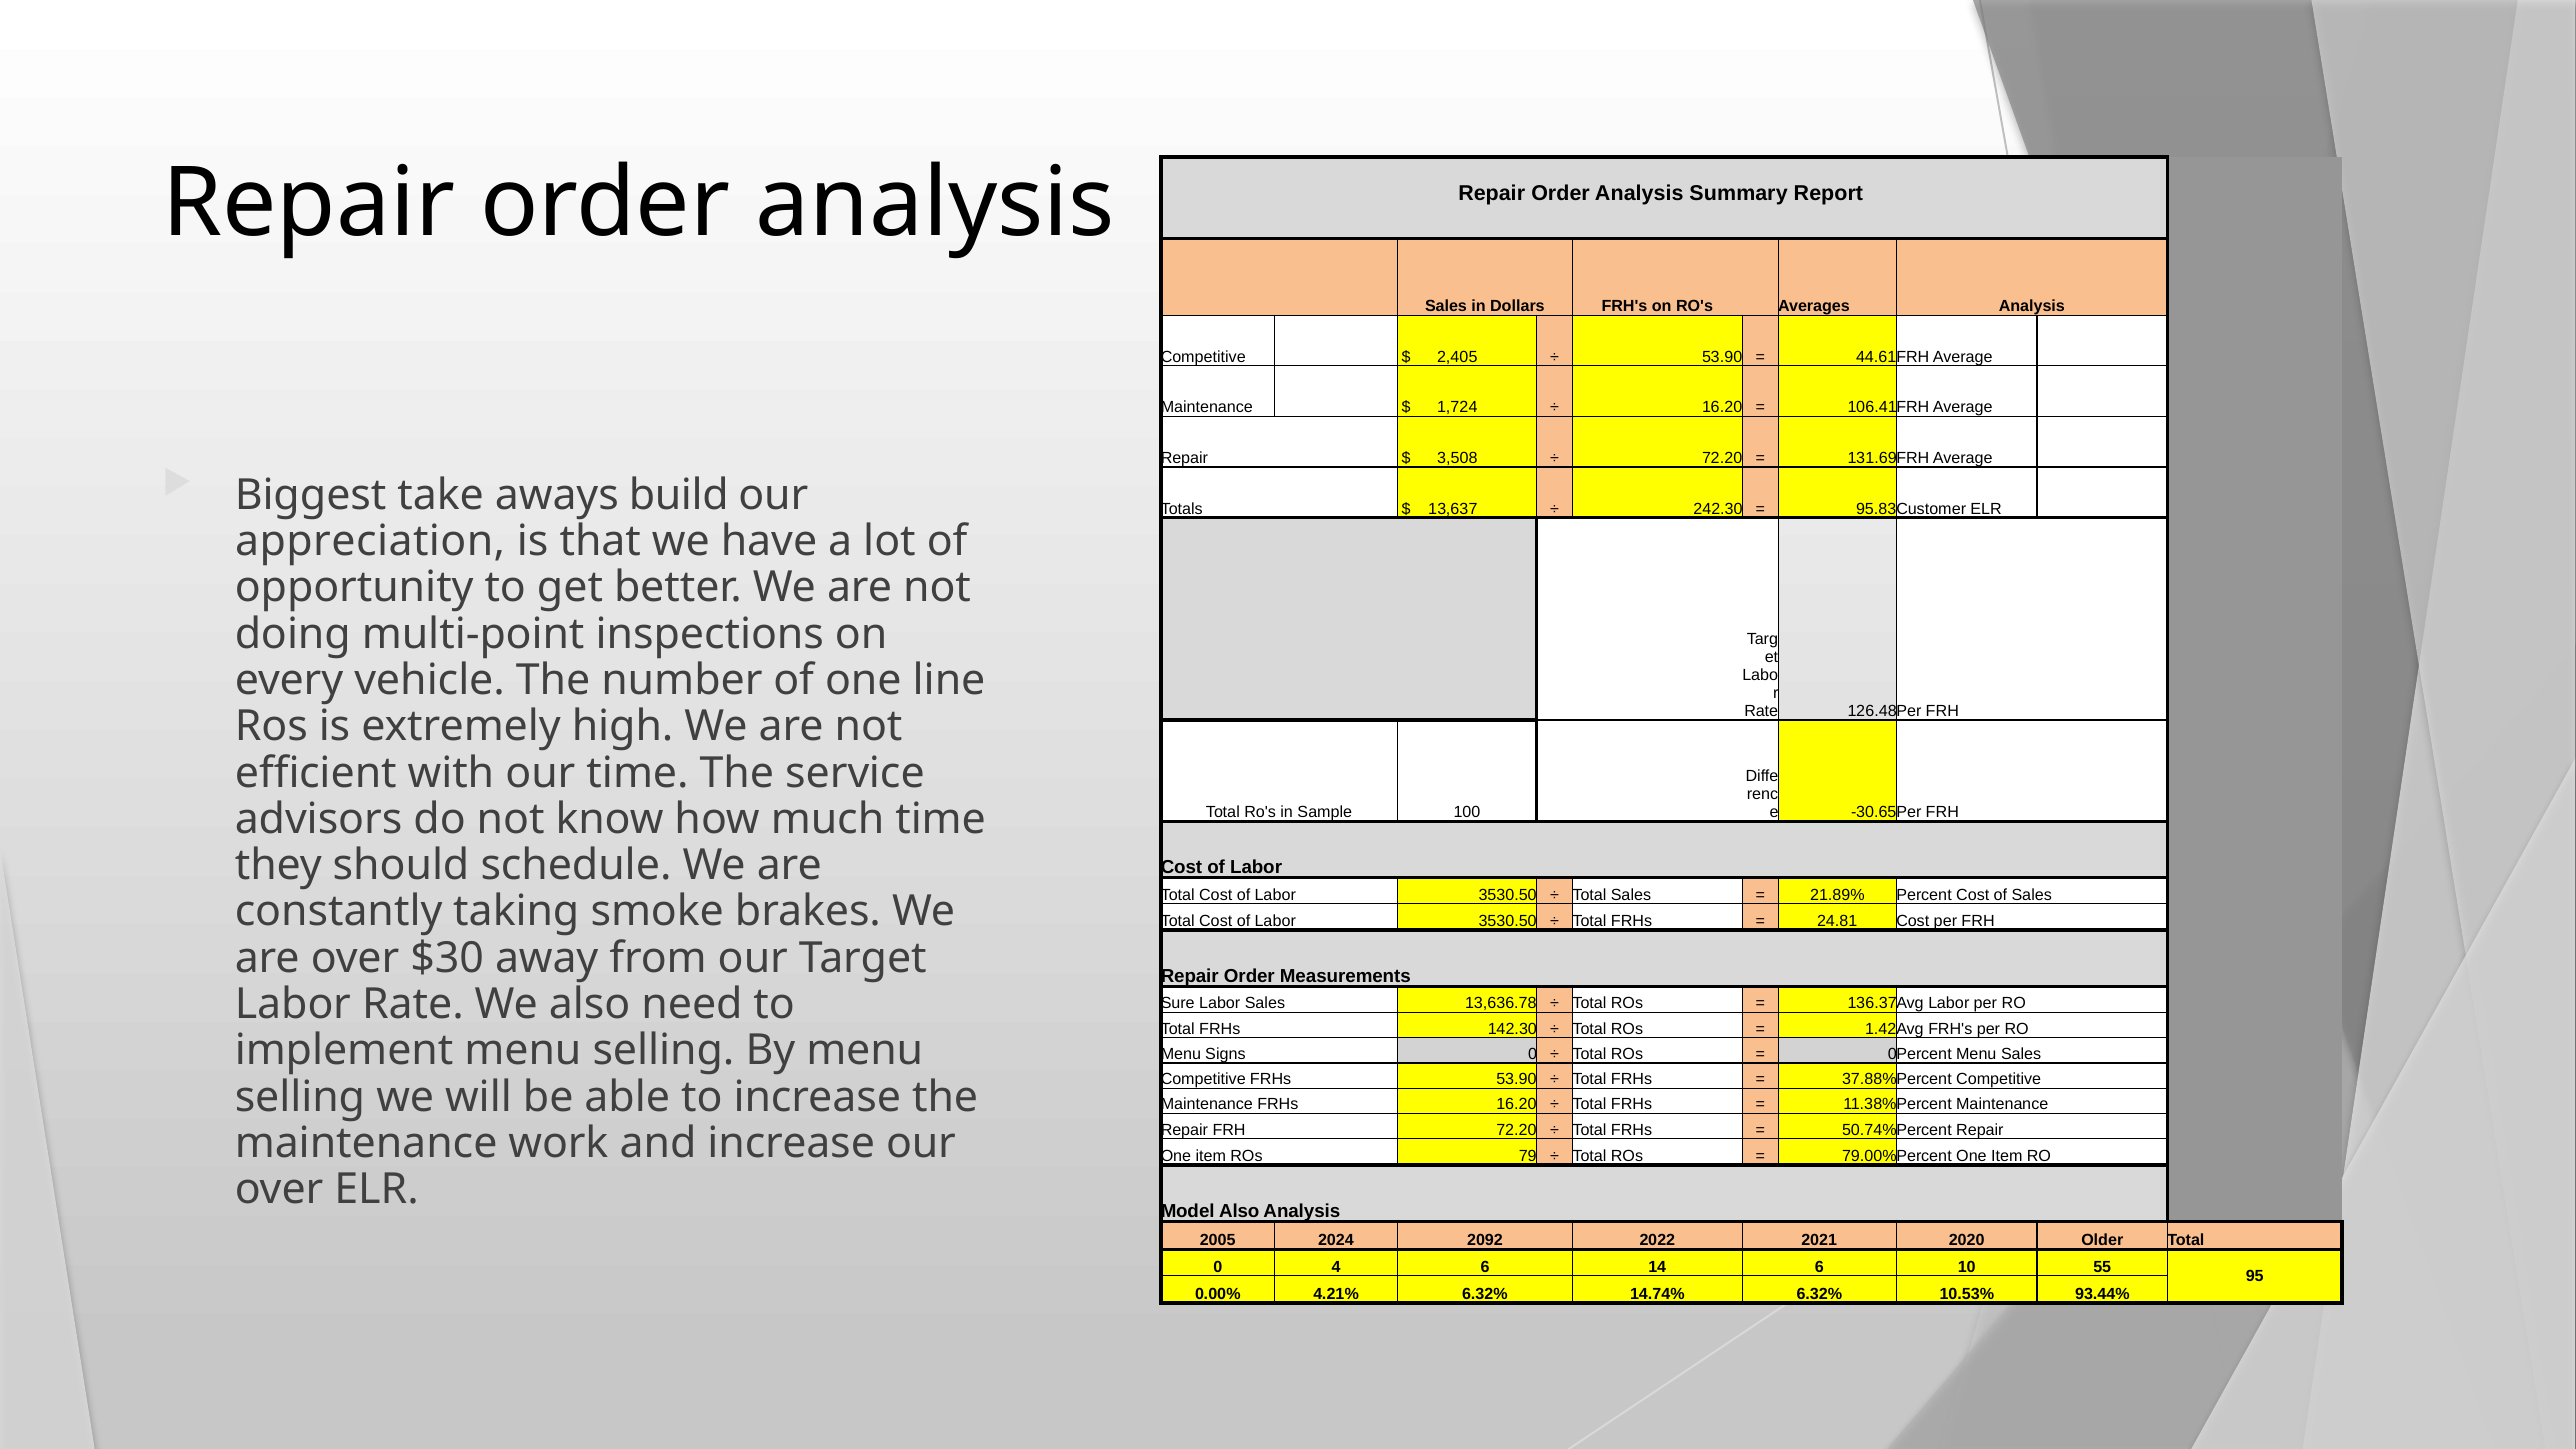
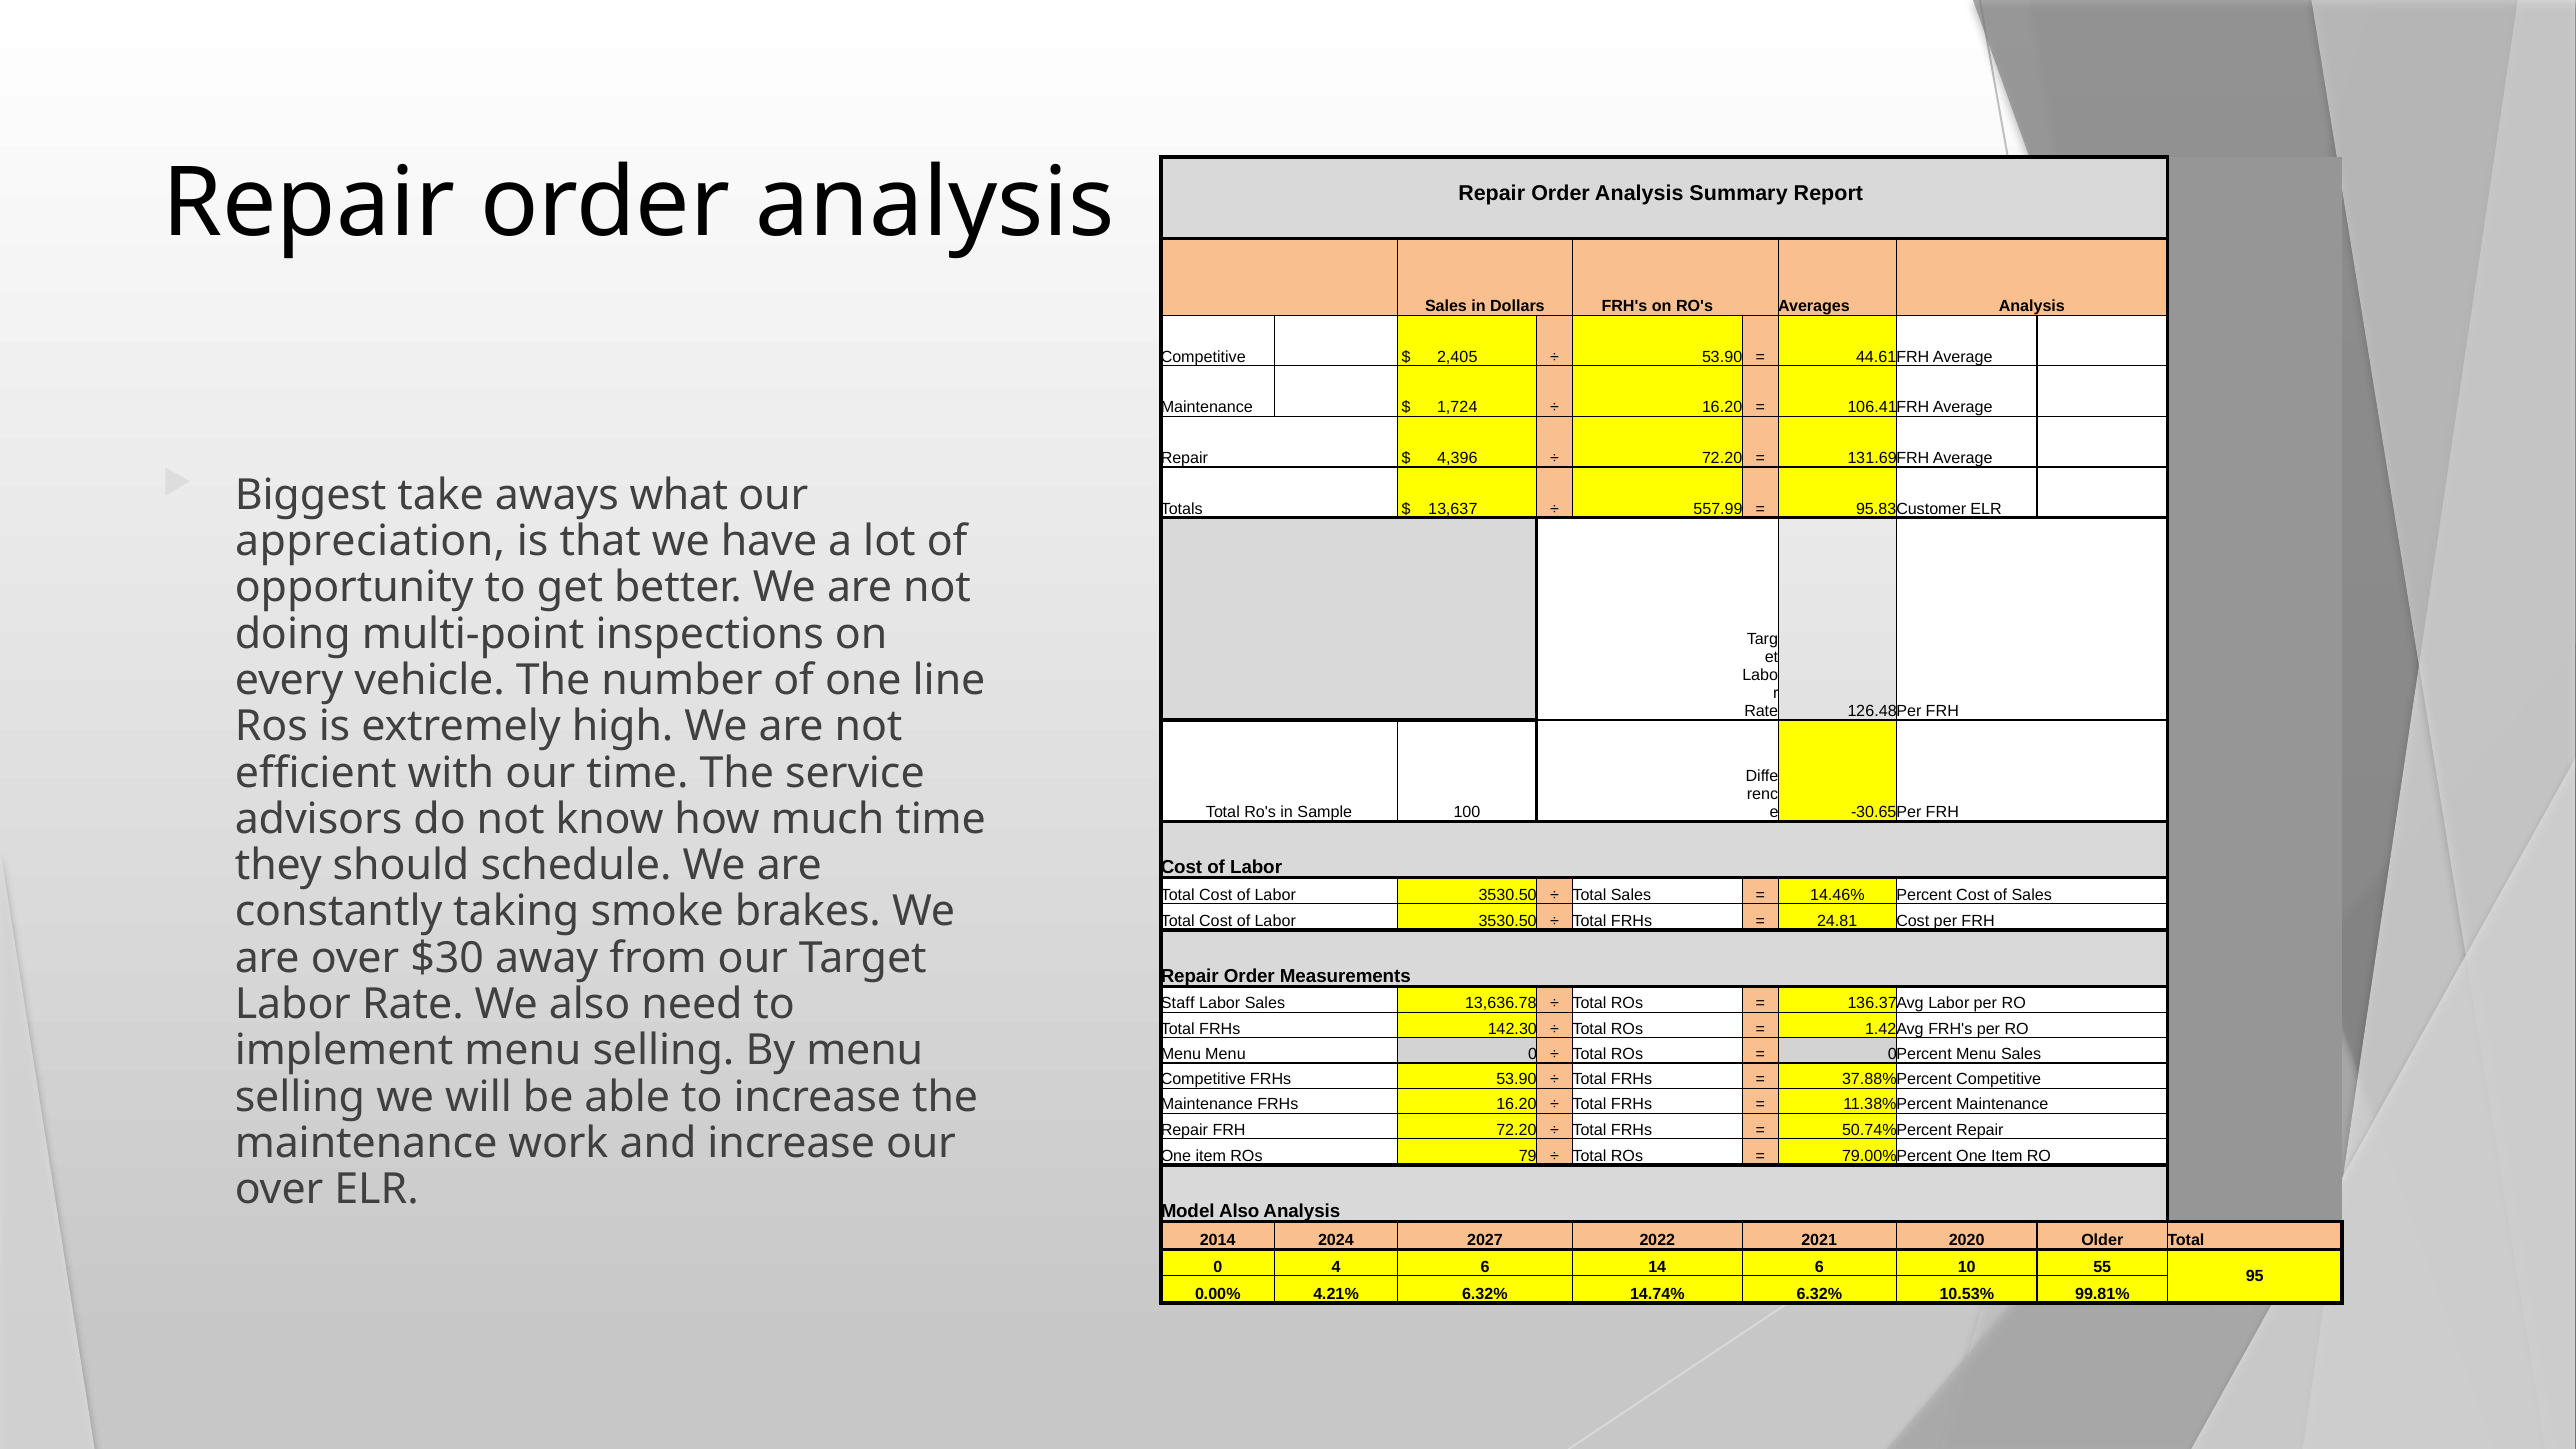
3,508: 3,508 -> 4,396 (1457, 458)
build: build -> what (679, 495)
242.30: 242.30 -> 557.99 (1718, 509)
21.89%: 21.89% -> 14.46% (1837, 895)
Sure: Sure -> Staff (1178, 1004)
Menu Signs: Signs -> Menu (1225, 1054)
2005: 2005 -> 2014 (1218, 1241)
2092: 2092 -> 2027 (1485, 1241)
93.44%: 93.44% -> 99.81% (2102, 1294)
